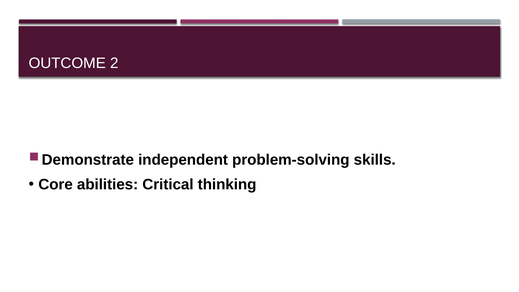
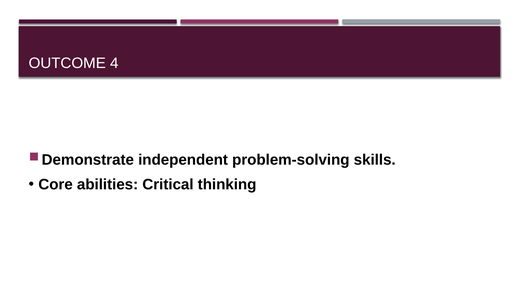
2: 2 -> 4 (114, 63)
